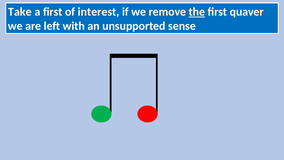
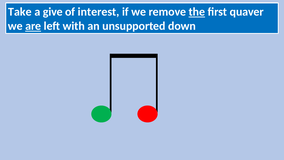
a first: first -> give (53, 12)
are underline: none -> present (33, 26)
sense: sense -> down (182, 26)
